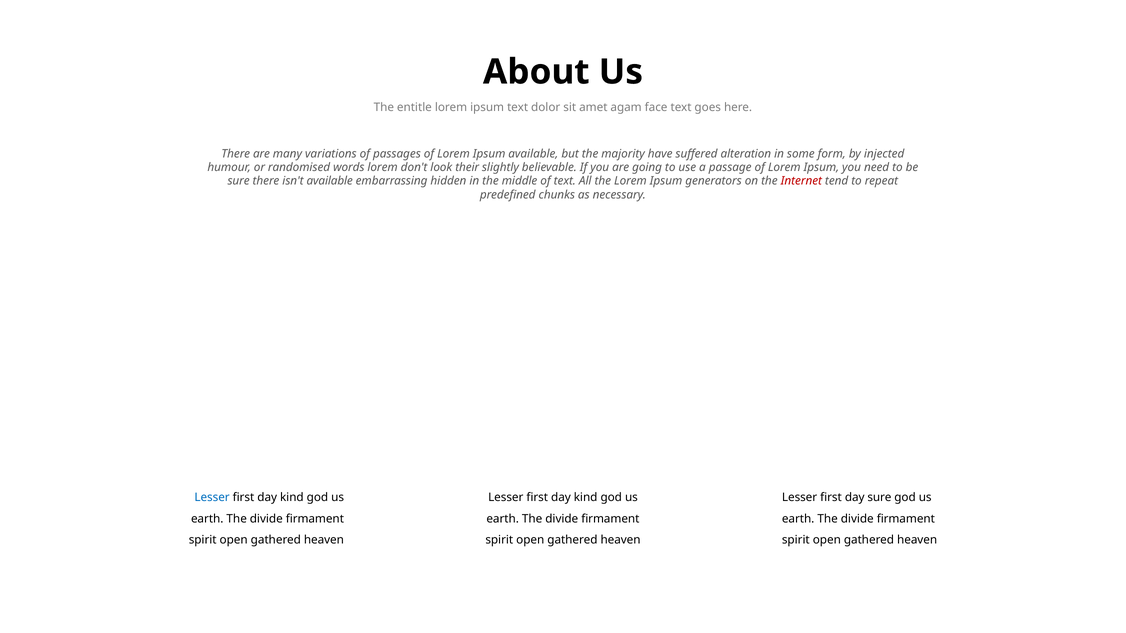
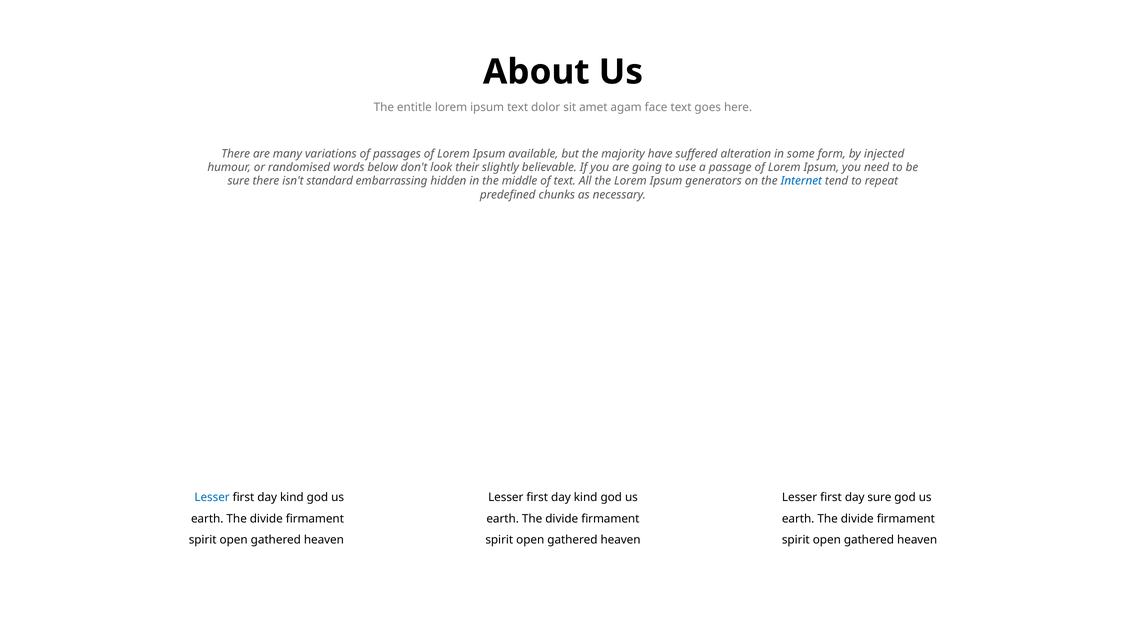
words lorem: lorem -> below (383, 167)
isn't available: available -> standard (330, 181)
Internet colour: red -> blue (801, 181)
